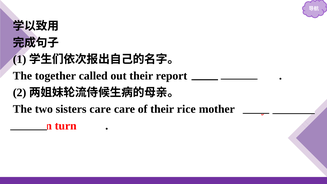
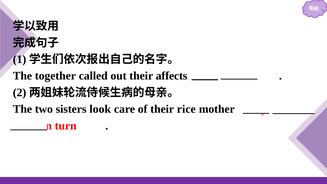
report: report -> affects (172, 76)
sisters care: care -> look (100, 109)
